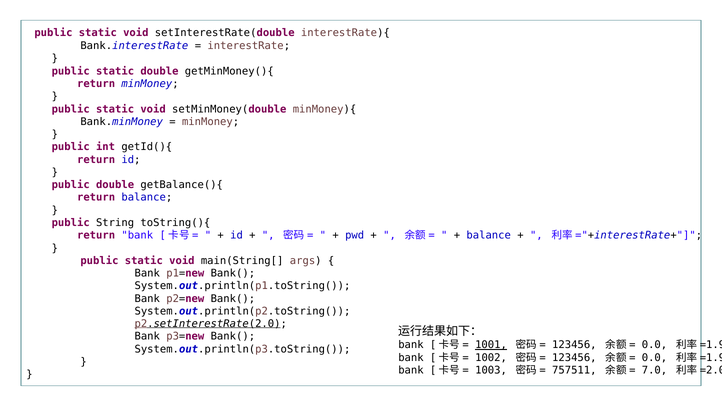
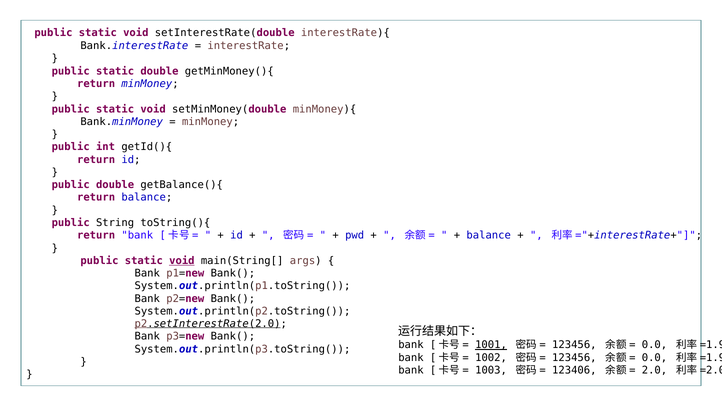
void underline: none -> present (182, 261)
757511: 757511 -> 123406 (574, 370)
7.0: 7.0 -> 2.0 (654, 370)
